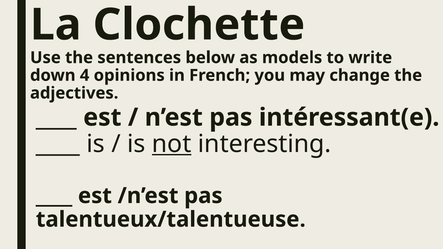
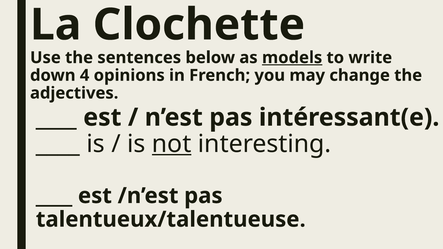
models underline: none -> present (292, 58)
